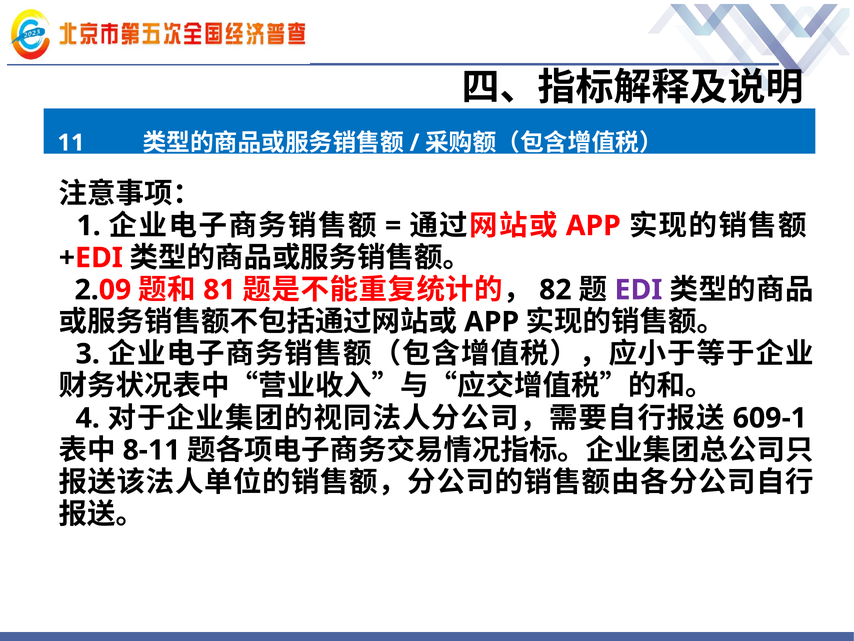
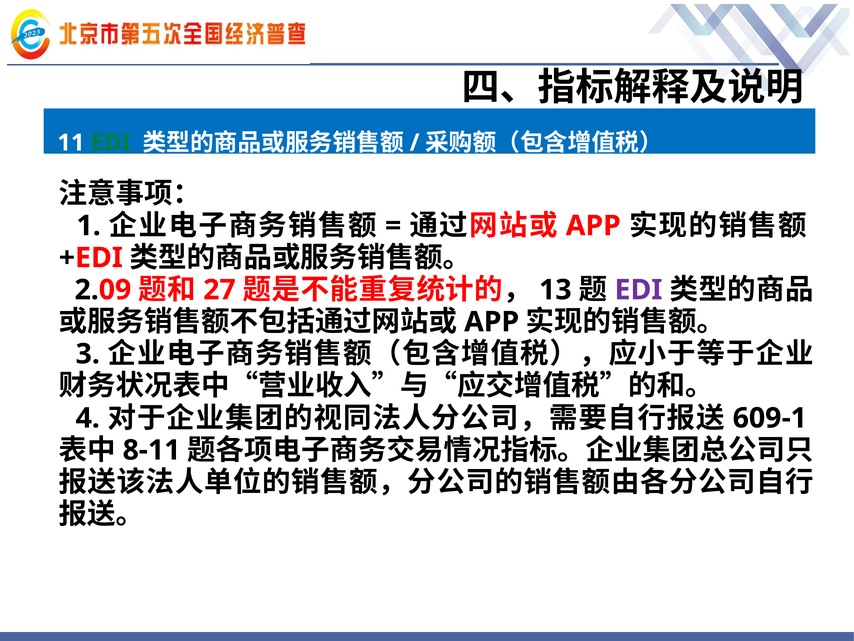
EDI colour: blue -> green (111, 143)
81: 81 -> 27 (219, 290)
82: 82 -> 13 (555, 290)
